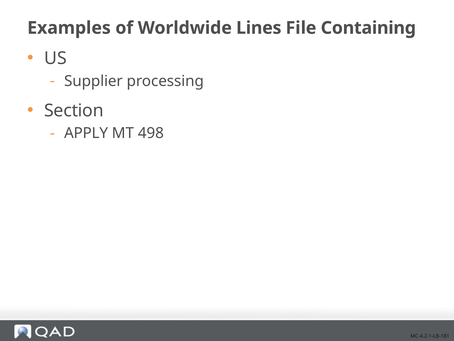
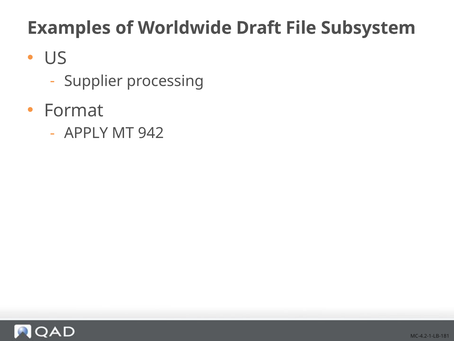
Lines: Lines -> Draft (259, 28)
Containing: Containing -> Subsystem (368, 28)
Section: Section -> Format (74, 110)
498: 498 -> 942 (151, 133)
